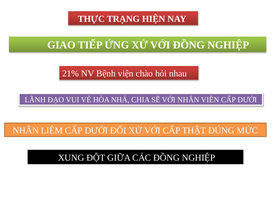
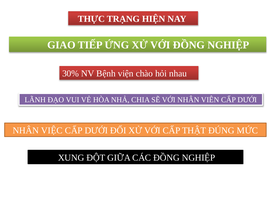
21%: 21% -> 30% (71, 73)
LIÊM: LIÊM -> VIỆC (52, 130)
